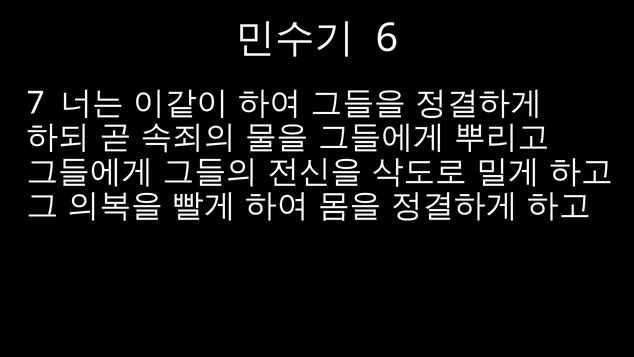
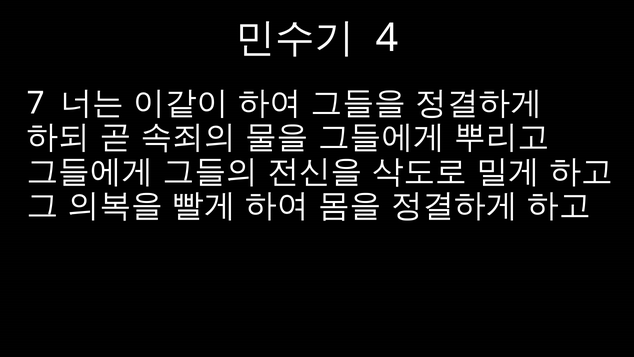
6: 6 -> 4 (387, 38)
